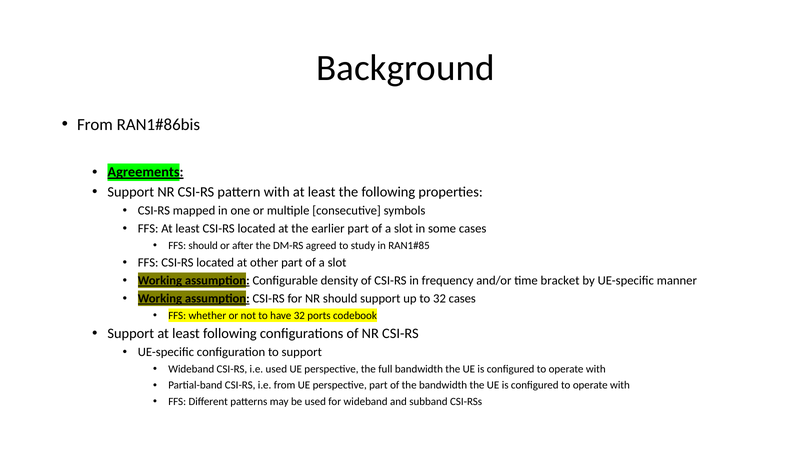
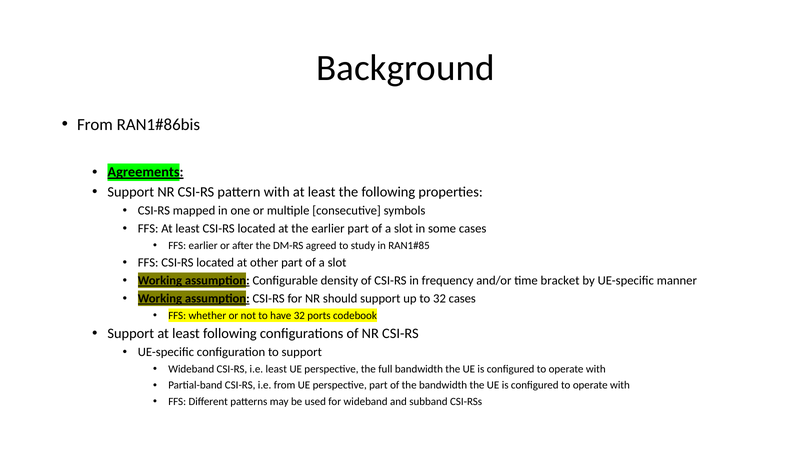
FFS should: should -> earlier (203, 246)
i.e used: used -> least (276, 369)
